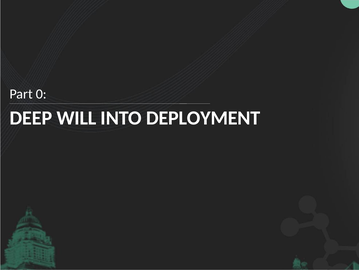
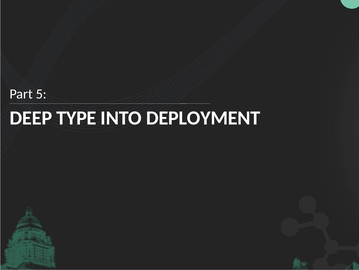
0: 0 -> 5 (41, 94)
WILL: WILL -> TYPE (76, 118)
